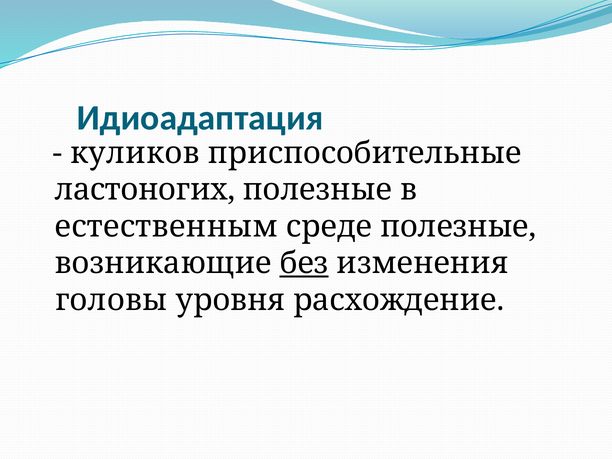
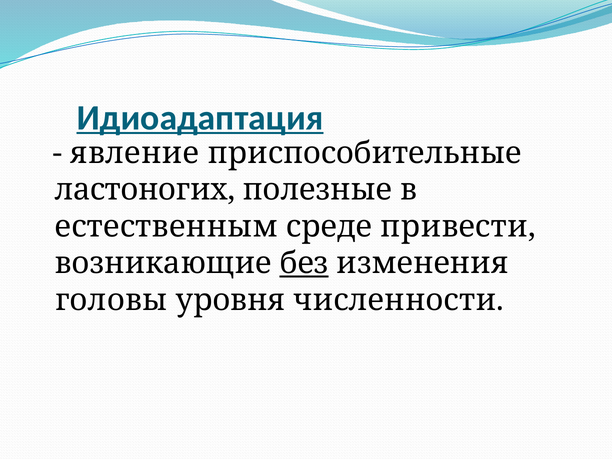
Идиоадаптация underline: none -> present (200, 118)
куликов: куликов -> явление (135, 153)
среде полезные: полезные -> привести (458, 226)
расхождение: расхождение -> численности (399, 300)
